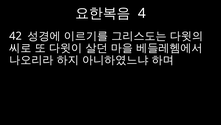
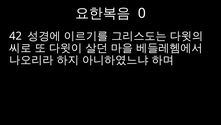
4: 4 -> 0 (142, 13)
